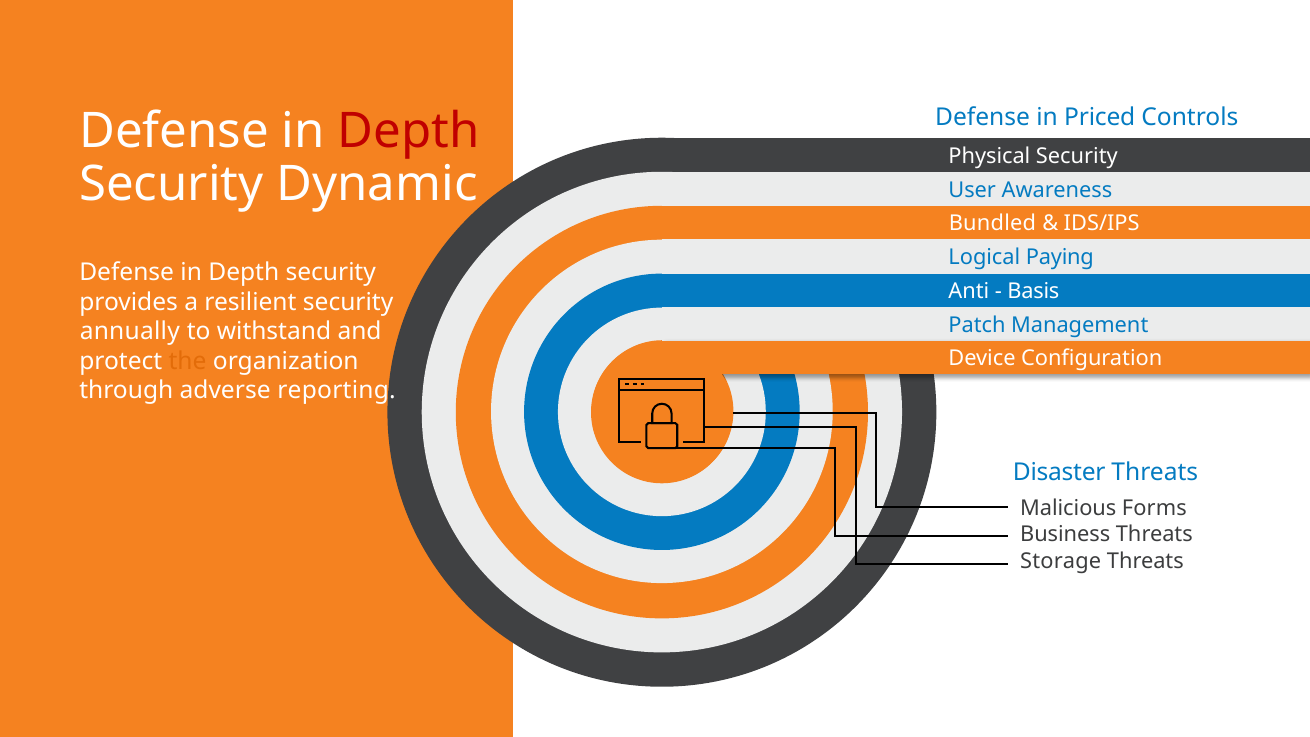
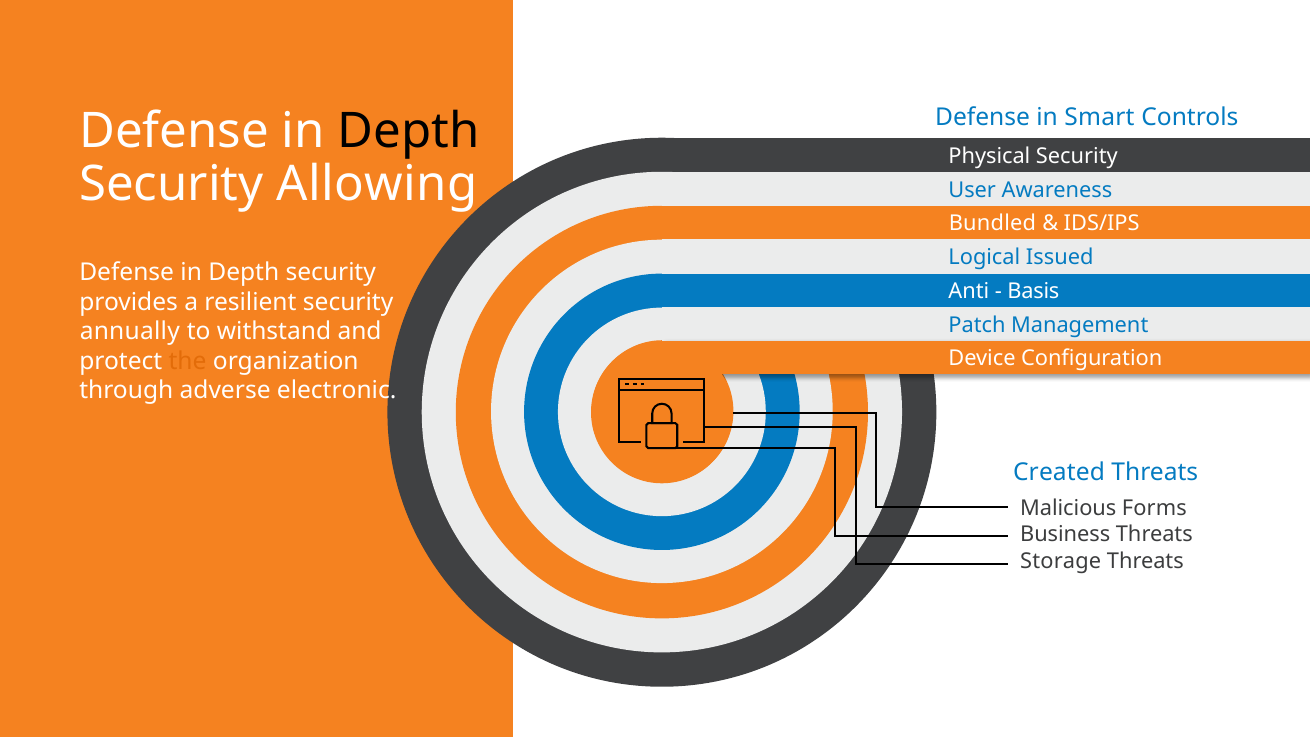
Priced: Priced -> Smart (1099, 118)
Depth colour: red -> black (409, 132)
Dynamic: Dynamic -> Allowing (377, 185)
Paying: Paying -> Issued (1060, 257)
reporting: reporting -> electronic (337, 391)
Disaster: Disaster -> Created (1059, 472)
